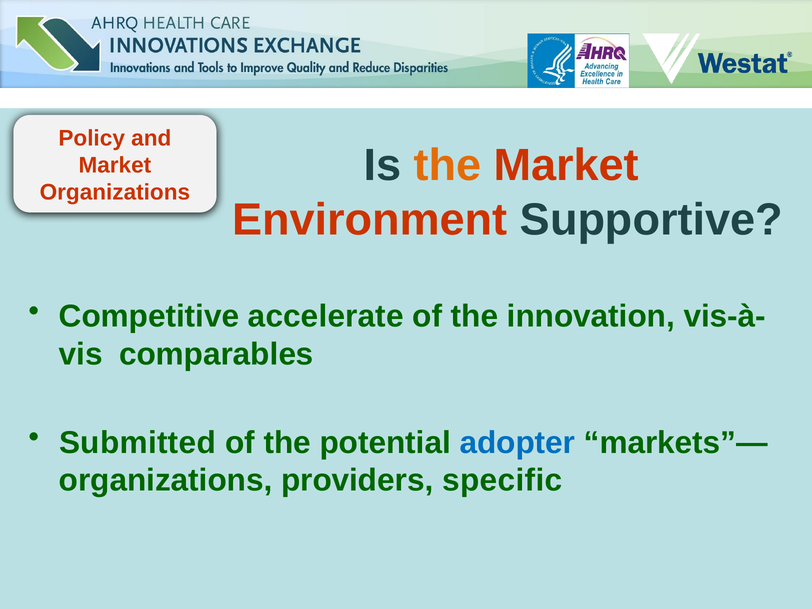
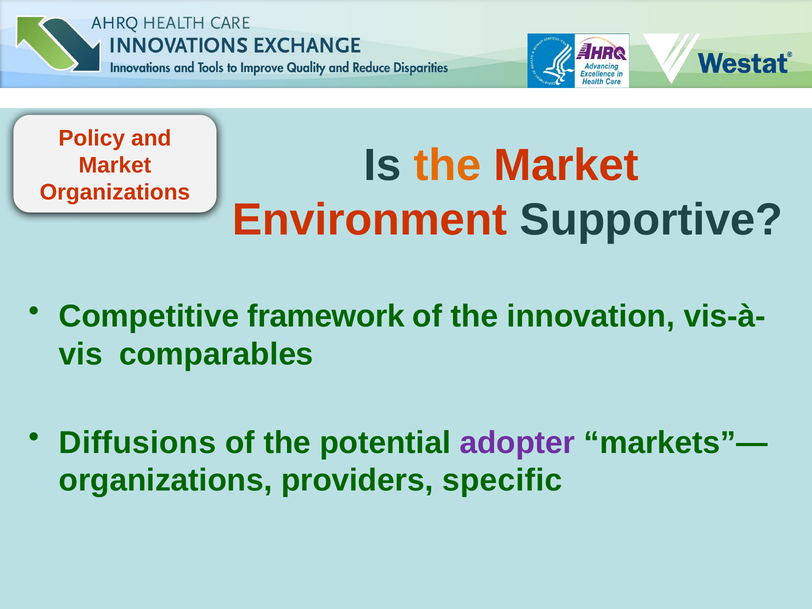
accelerate: accelerate -> framework (326, 316)
Submitted: Submitted -> Diffusions (138, 443)
adopter colour: blue -> purple (517, 443)
